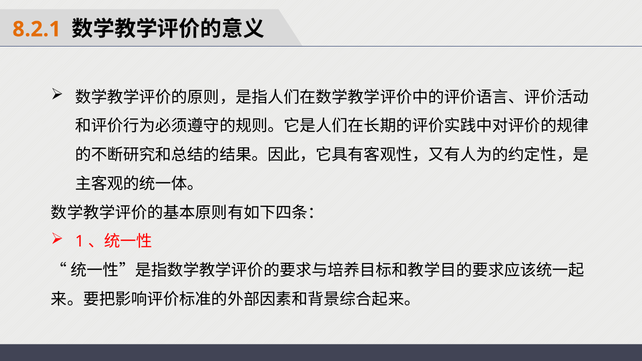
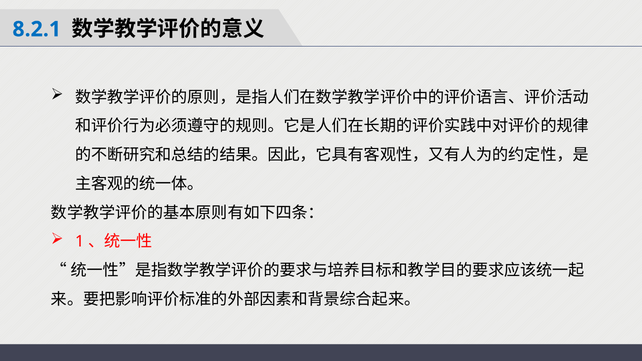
8.2.1 colour: orange -> blue (37, 29)
